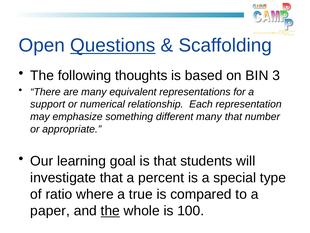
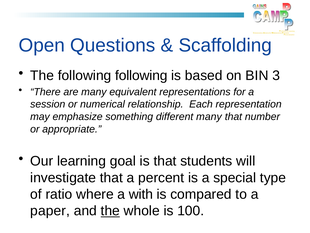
Questions underline: present -> none (113, 45)
following thoughts: thoughts -> following (141, 75)
support: support -> session (48, 104)
true: true -> with (141, 194)
